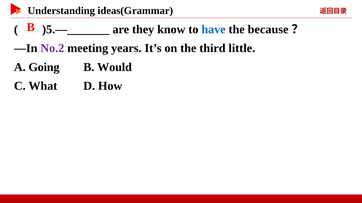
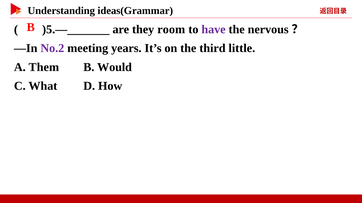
know: know -> room (171, 30)
have colour: blue -> purple (214, 30)
because: because -> nervous (268, 30)
Going: Going -> Them (44, 67)
